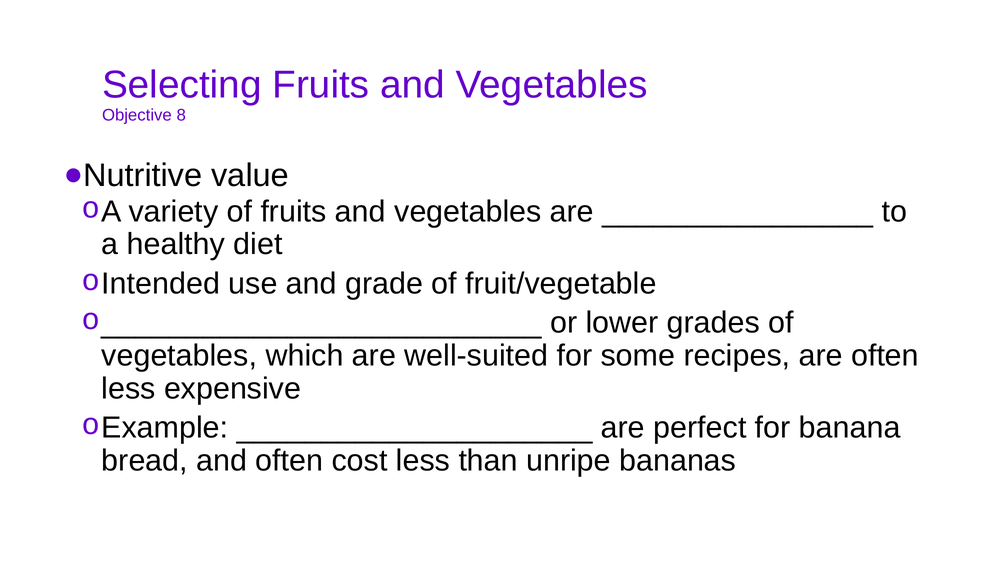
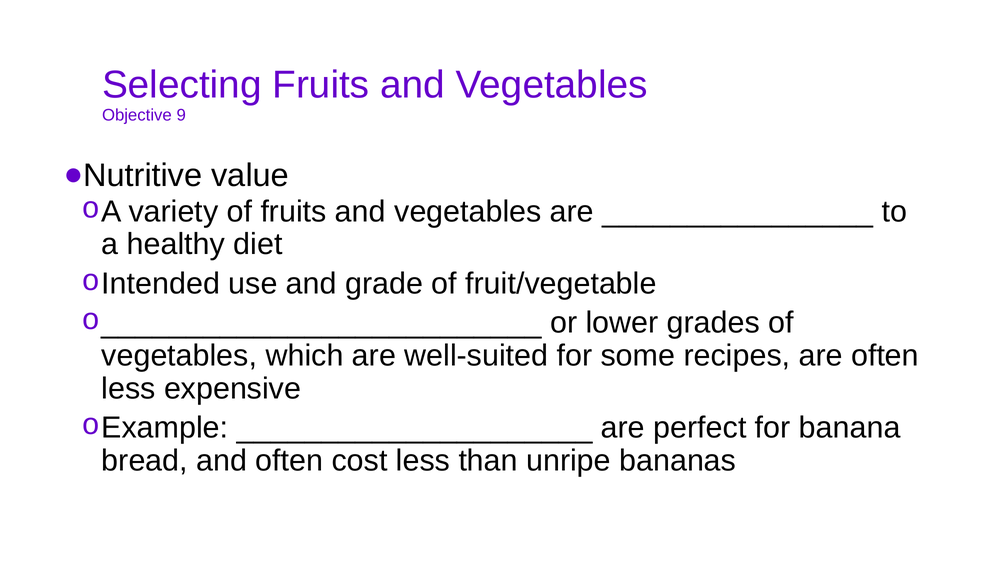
8: 8 -> 9 (181, 115)
